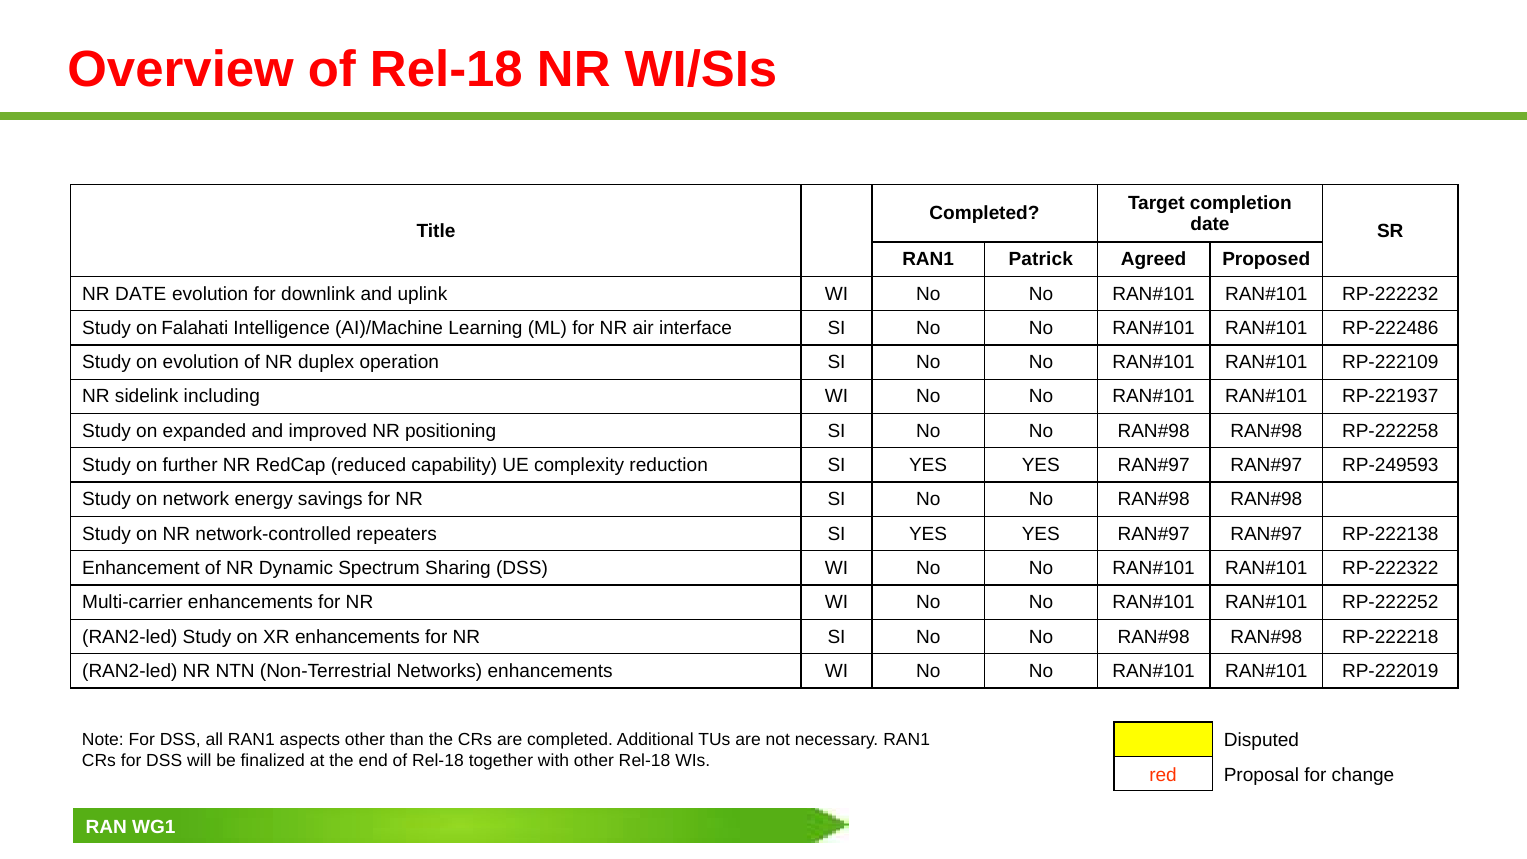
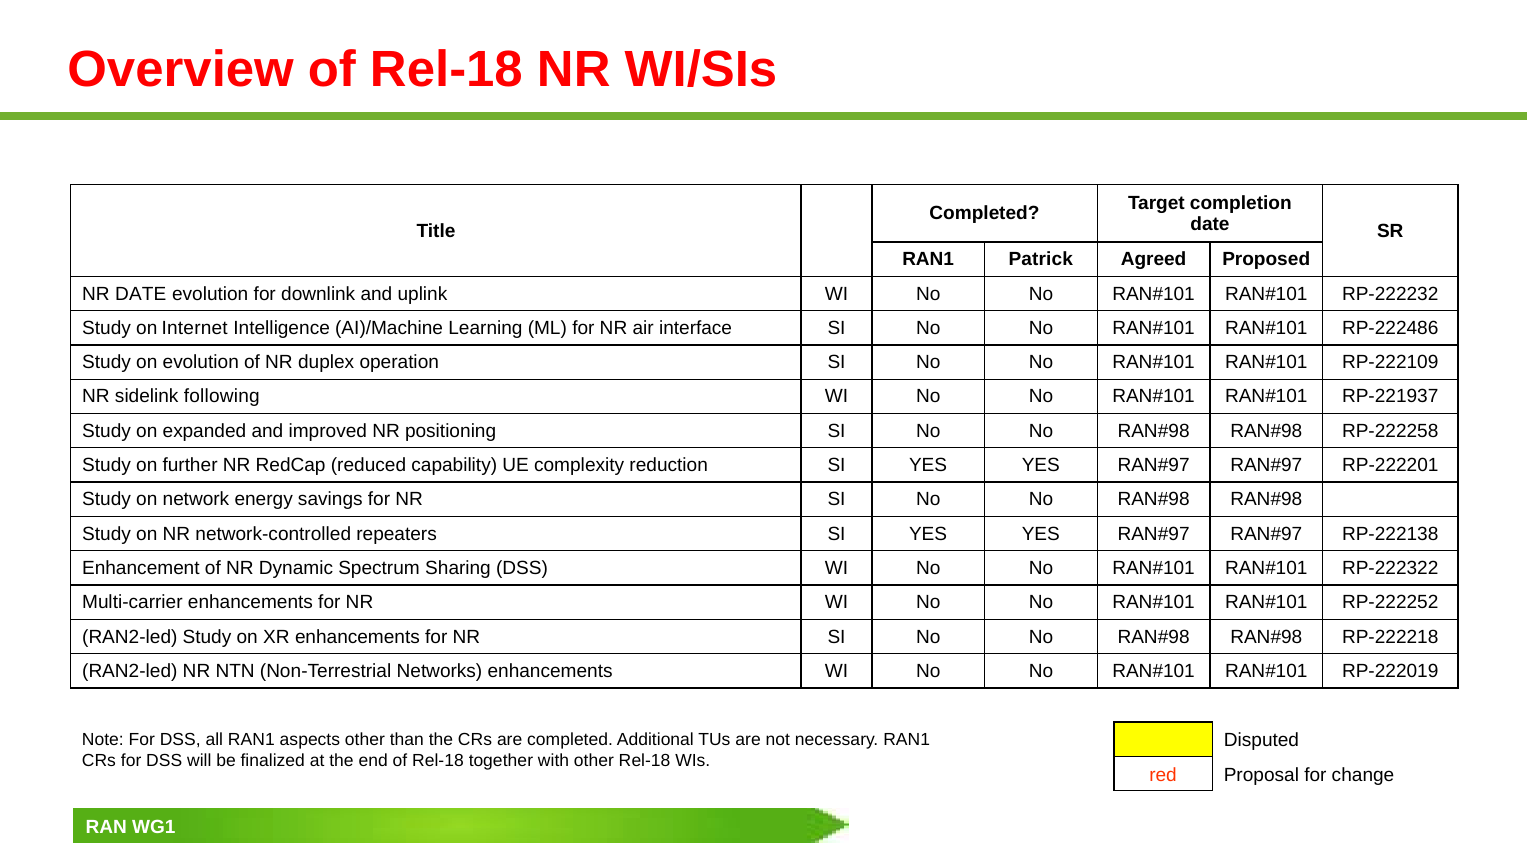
Falahati: Falahati -> Internet (195, 328)
including: including -> following (222, 397)
RP-249593: RP-249593 -> RP-222201 (1390, 465)
